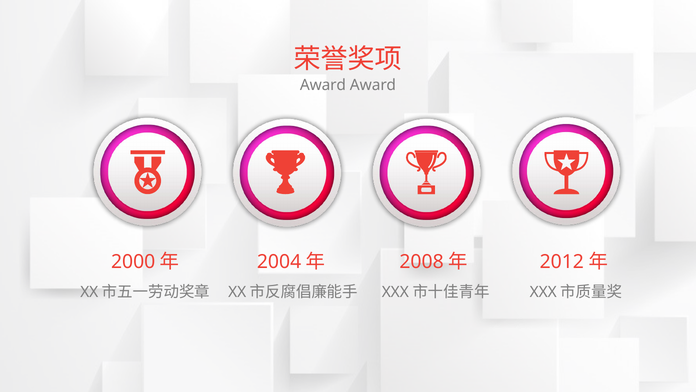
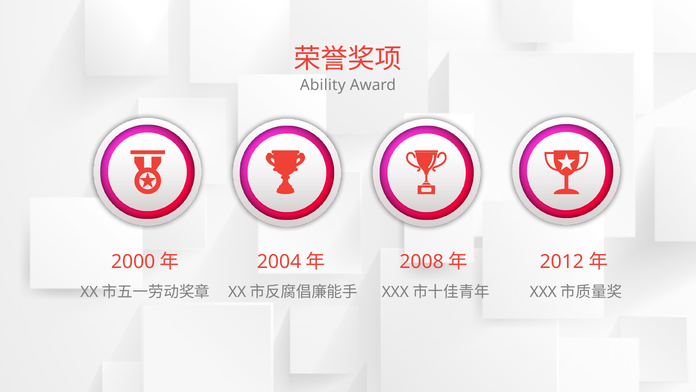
Award: Award -> Ability (323, 85)
